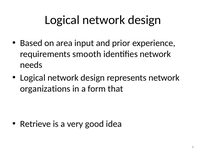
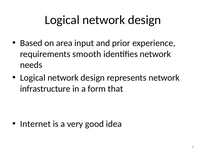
organizations: organizations -> infrastructure (45, 89)
Retrieve: Retrieve -> Internet (35, 124)
